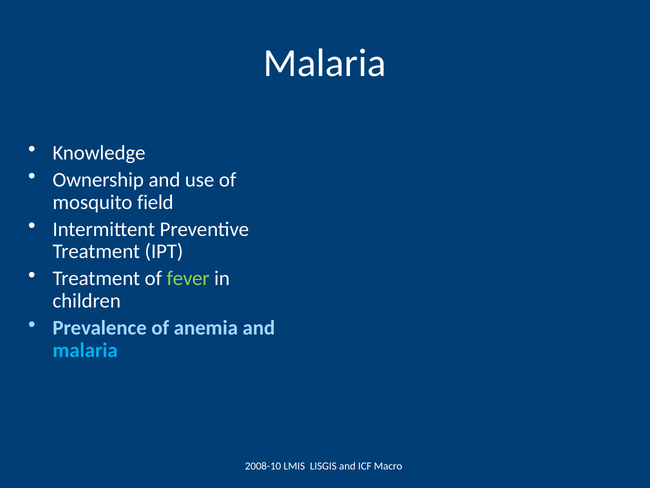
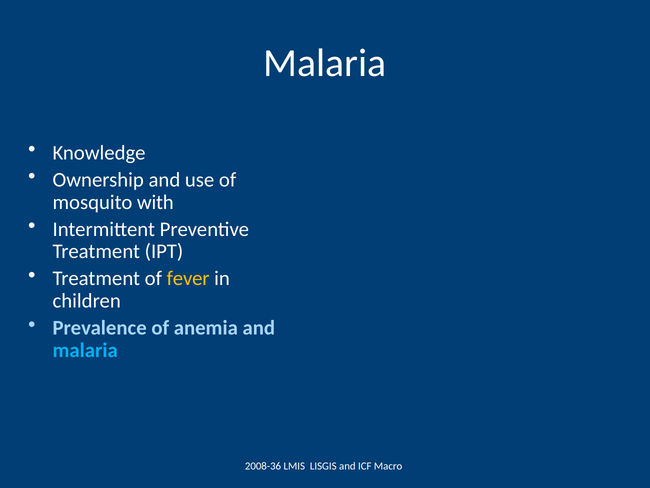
field: field -> with (155, 202)
fever colour: light green -> yellow (188, 278)
2008-10: 2008-10 -> 2008-36 (263, 466)
